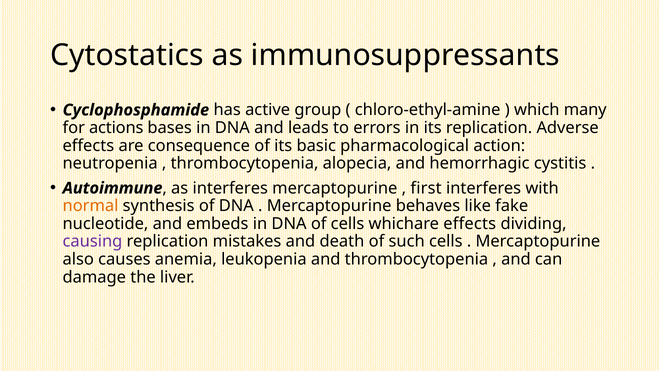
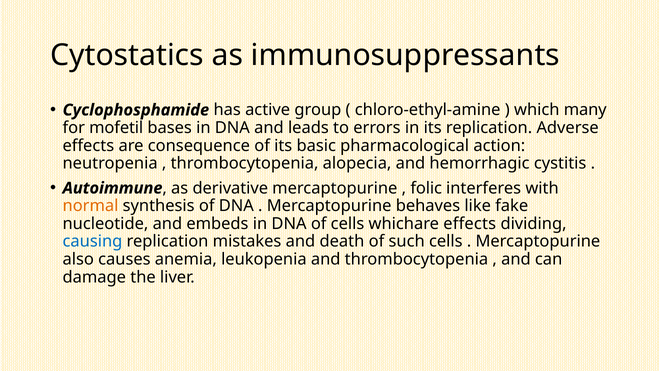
actions: actions -> mofetil (116, 128)
as interferes: interferes -> derivative (230, 188)
first: first -> folic (426, 188)
causing colour: purple -> blue (92, 241)
